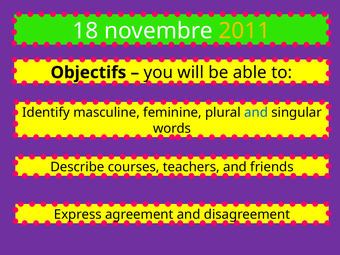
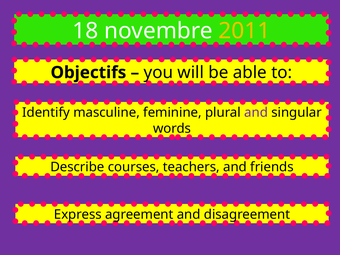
and colour: blue -> purple (256, 113)
